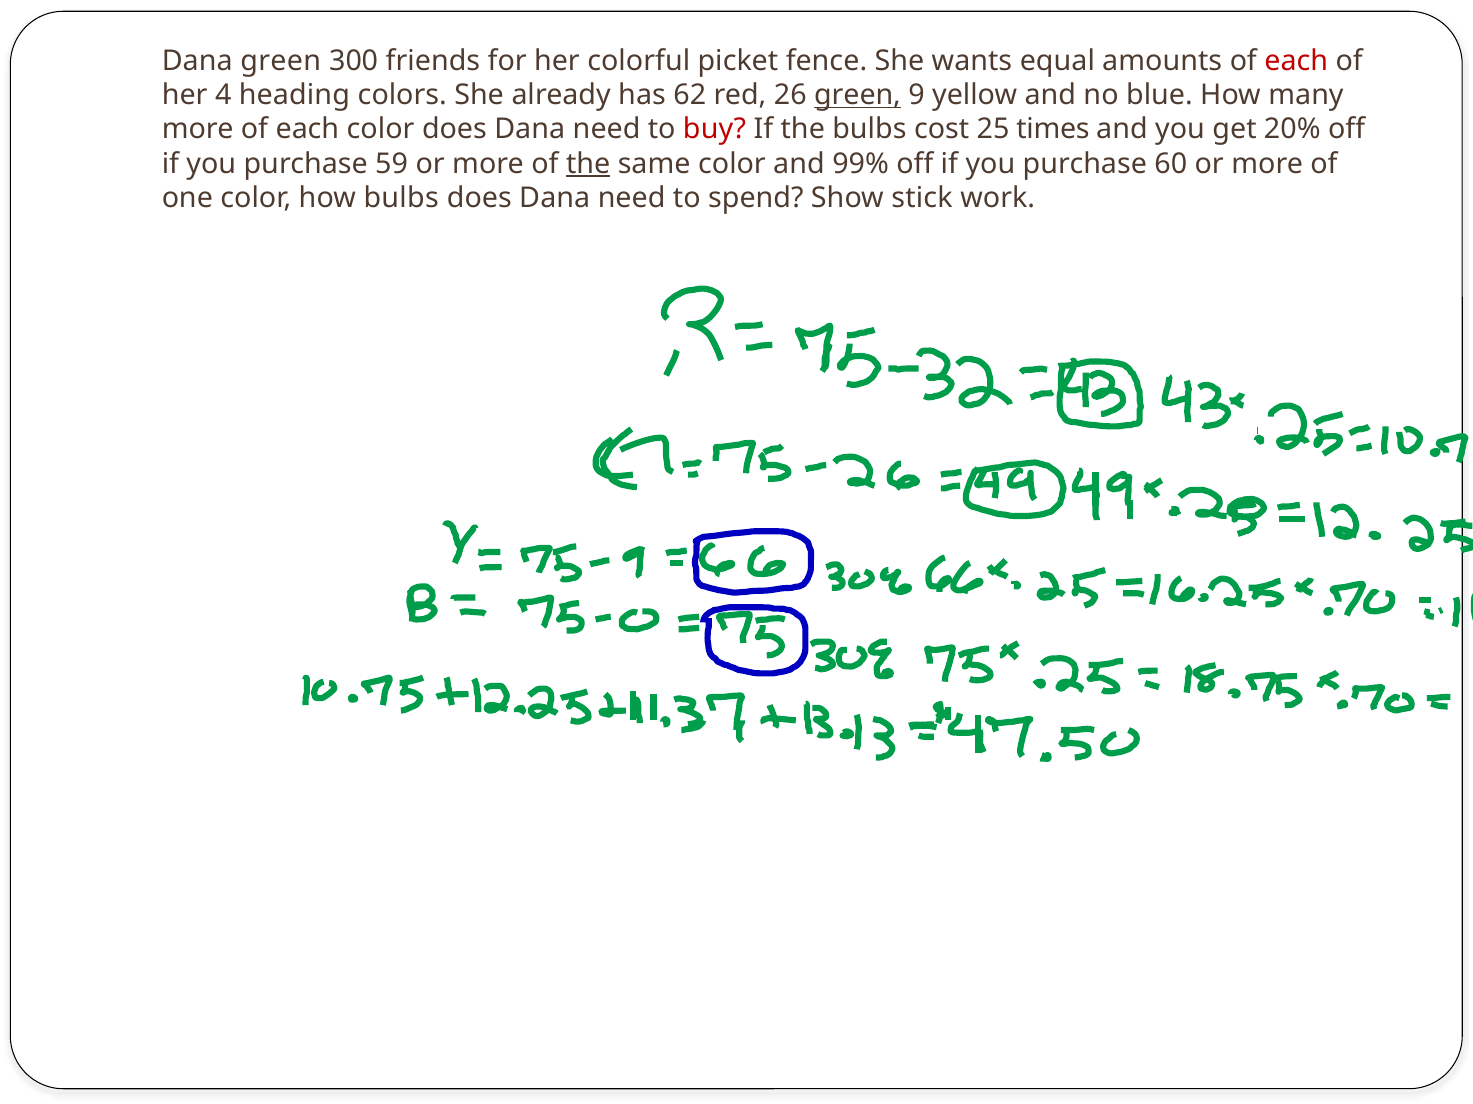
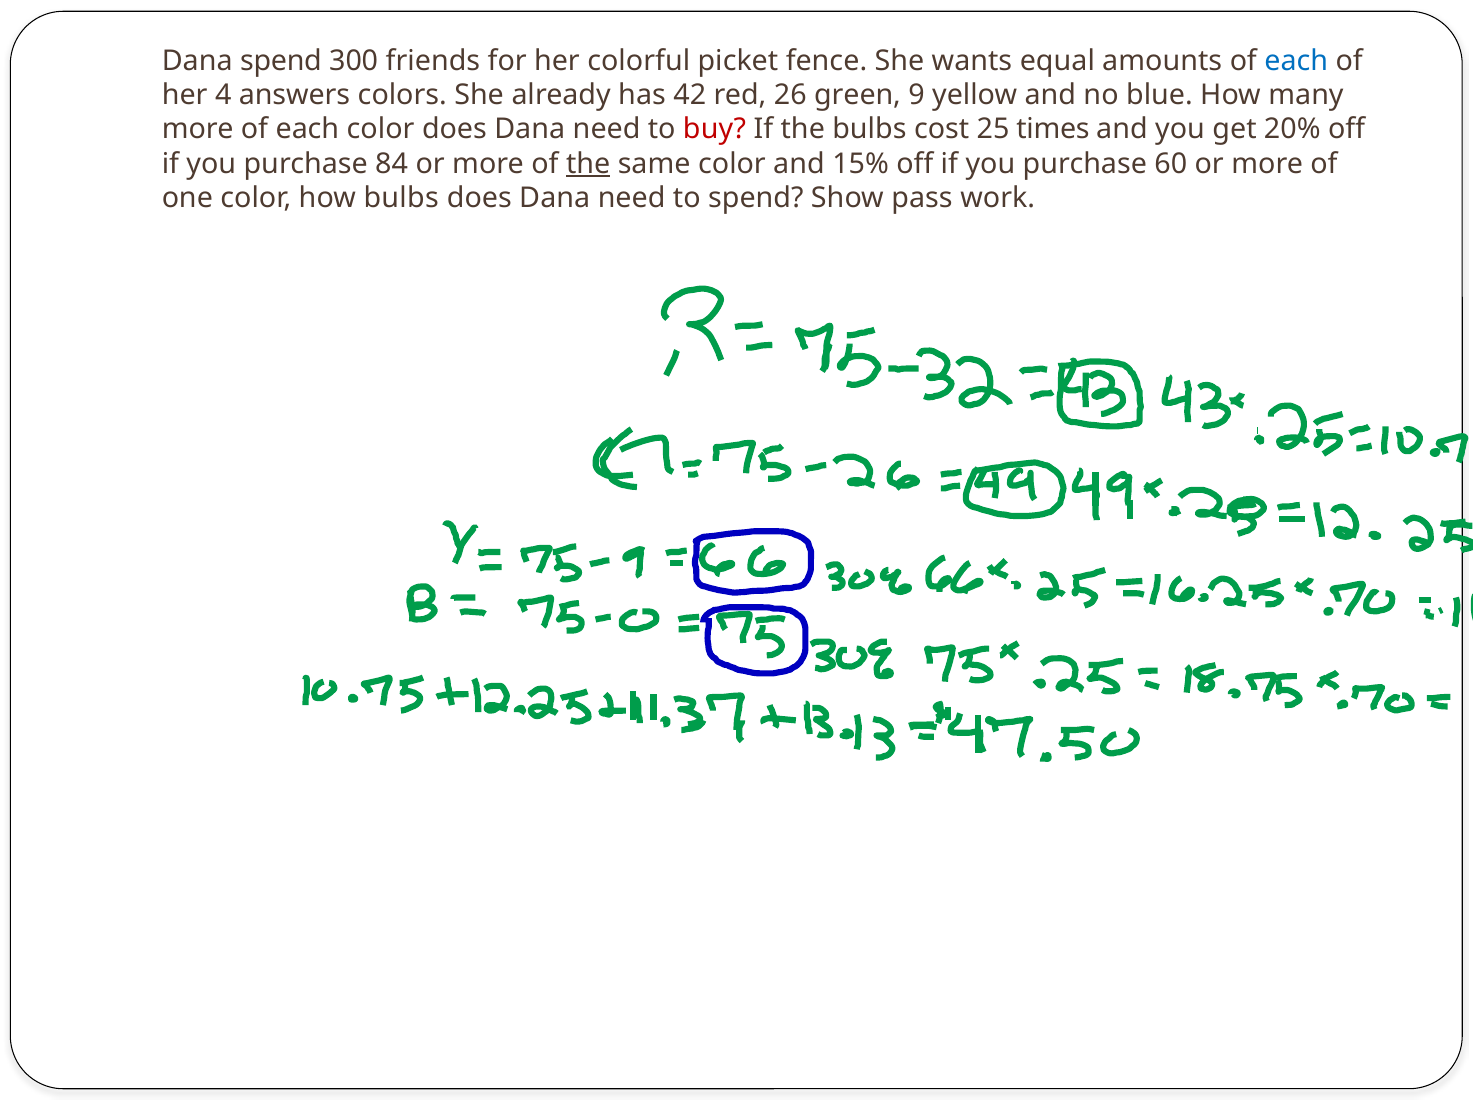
Dana green: green -> spend (281, 61)
each colour: red -> blue (1296, 61)
heading: heading -> answers (294, 95)
62: 62 -> 42 (690, 95)
green underline: present -> none (858, 95)
59: 59 -> 84 (392, 164)
99%: 99% -> 15% (861, 164)
stick: stick -> pass (922, 198)
